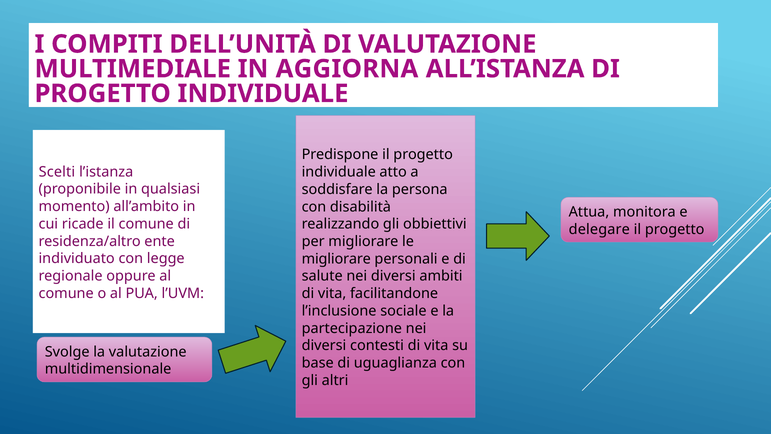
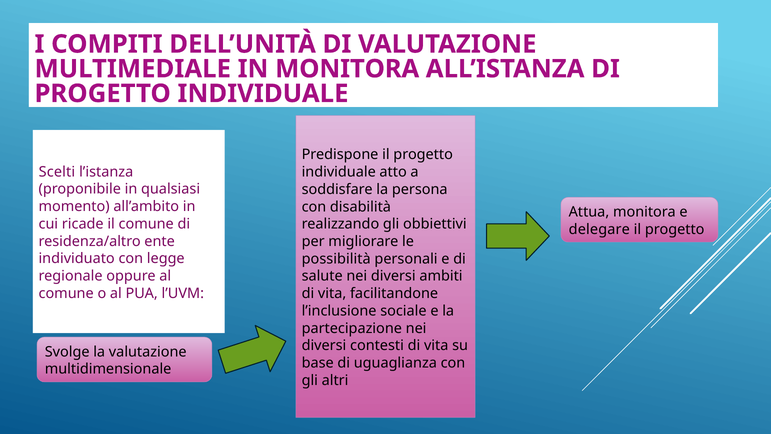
IN AGGIORNA: AGGIORNA -> MONITORA (347, 69)
migliorare: migliorare -> possibilità (336, 259)
